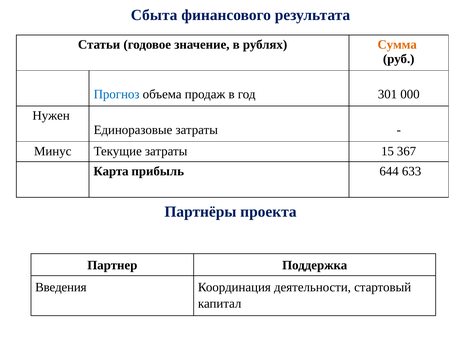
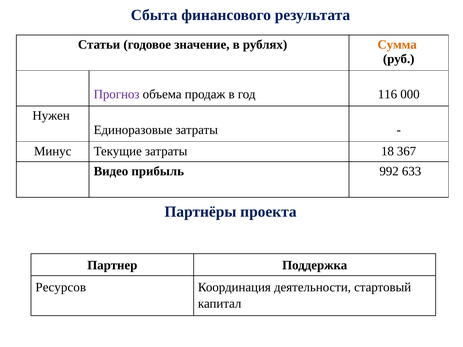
Прогноз colour: blue -> purple (117, 94)
301: 301 -> 116 (387, 94)
15: 15 -> 18 (388, 151)
Карта: Карта -> Видео (111, 171)
644: 644 -> 992 (389, 171)
Введения: Введения -> Ресурсов (61, 287)
